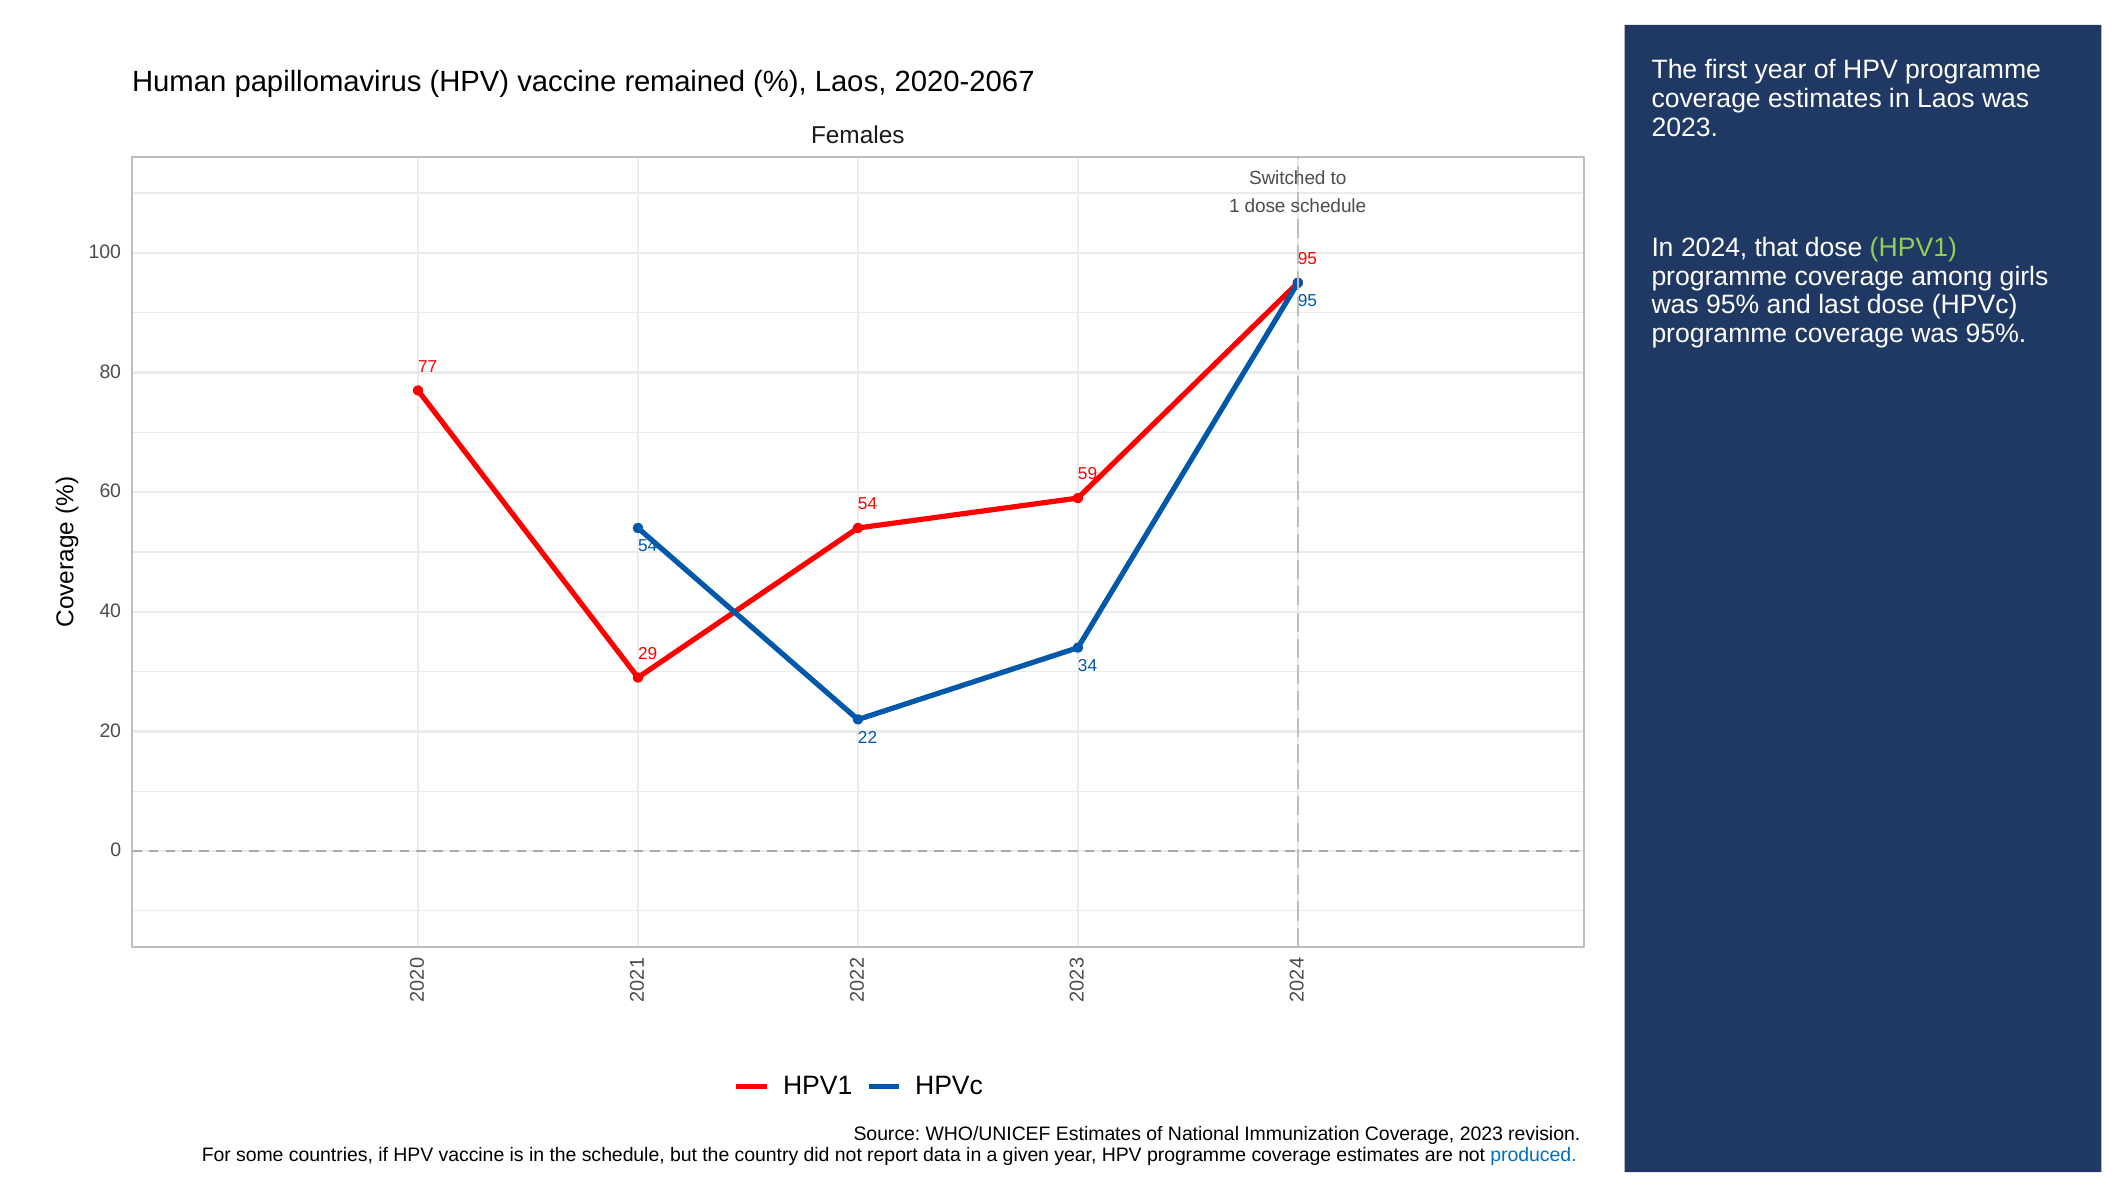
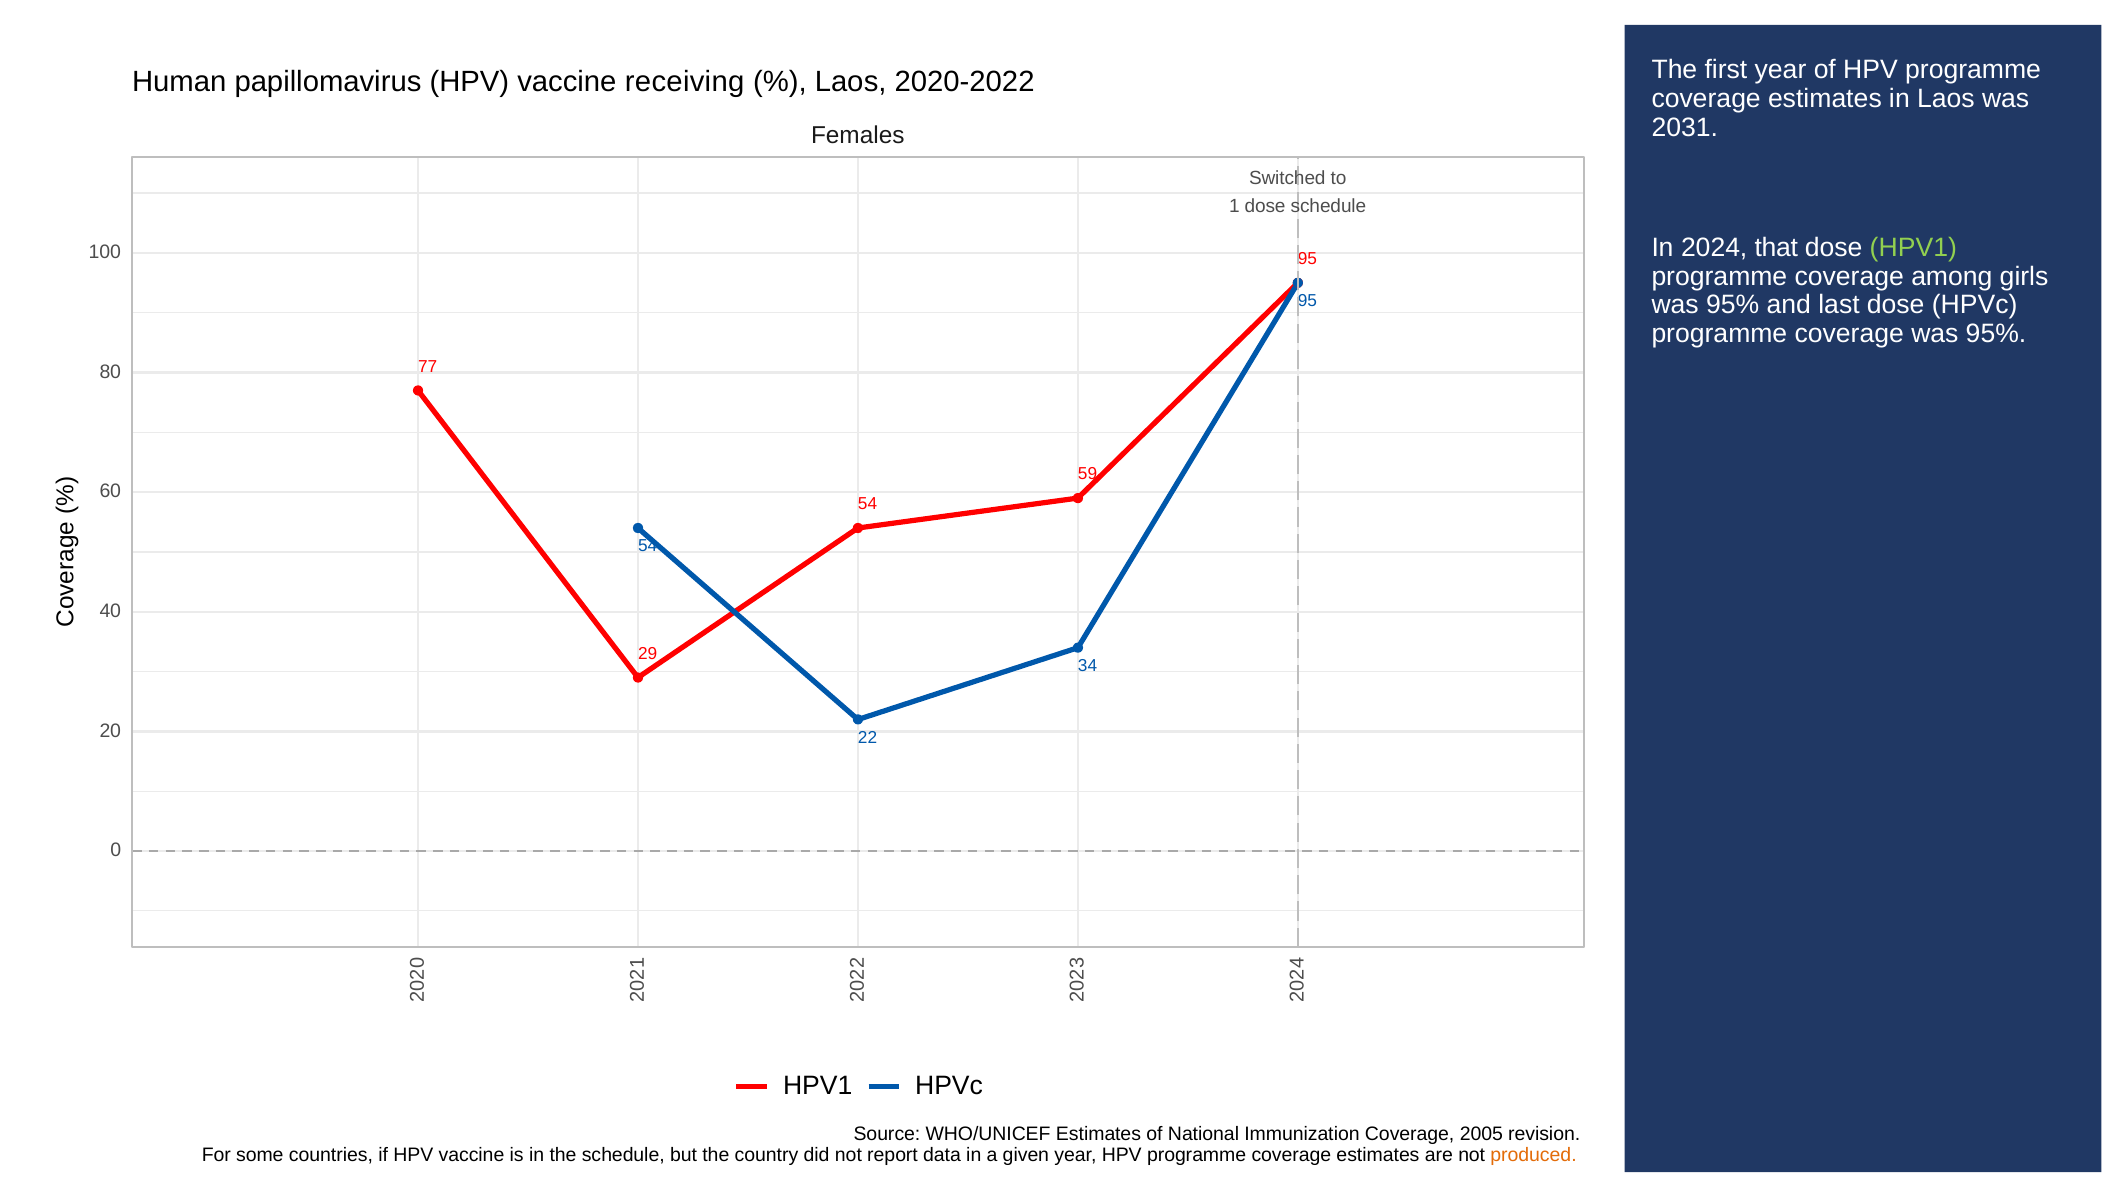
remained: remained -> receiving (685, 82)
2020-2067: 2020-2067 -> 2020-2022 (965, 82)
2023: 2023 -> 2031 (1685, 127)
Coverage 2023: 2023 -> 2005 (1481, 1134)
produced colour: blue -> orange (1534, 1155)
